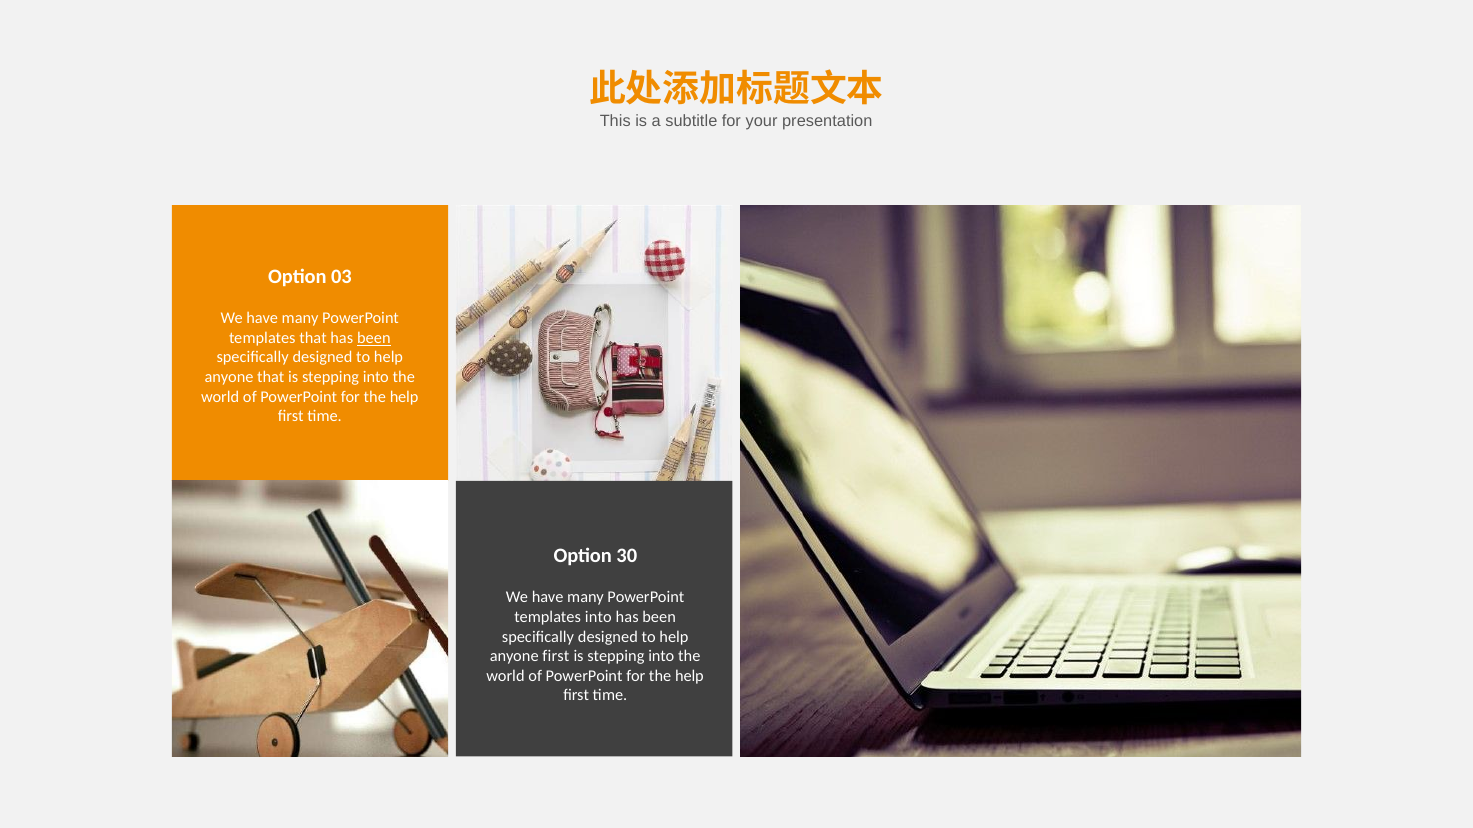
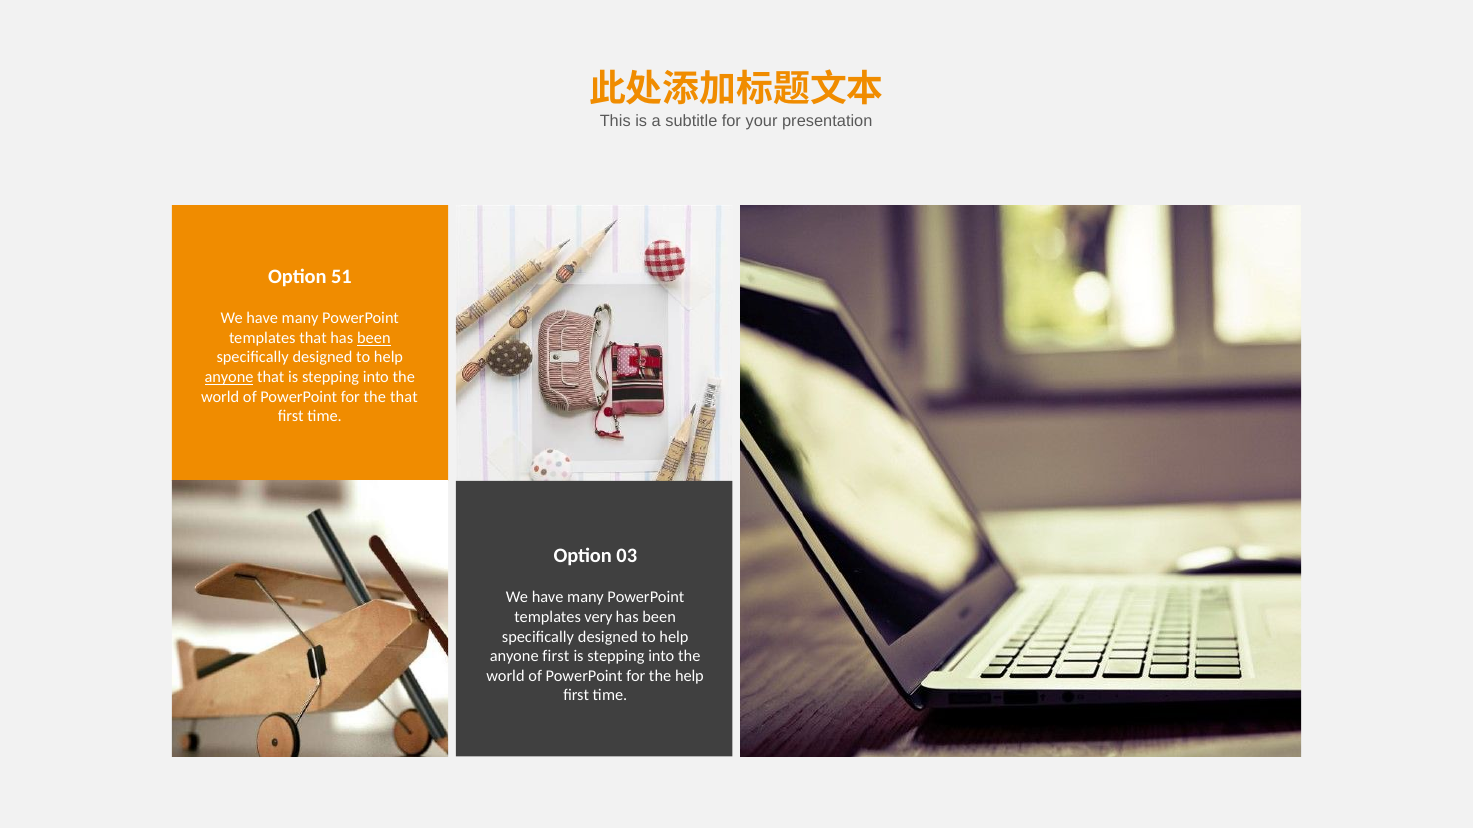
03: 03 -> 51 (341, 277)
anyone underline: none -> present (229, 377)
help: help -> that (404, 397)
30: 30 -> 03 (627, 556)
templates into: into -> very (599, 617)
